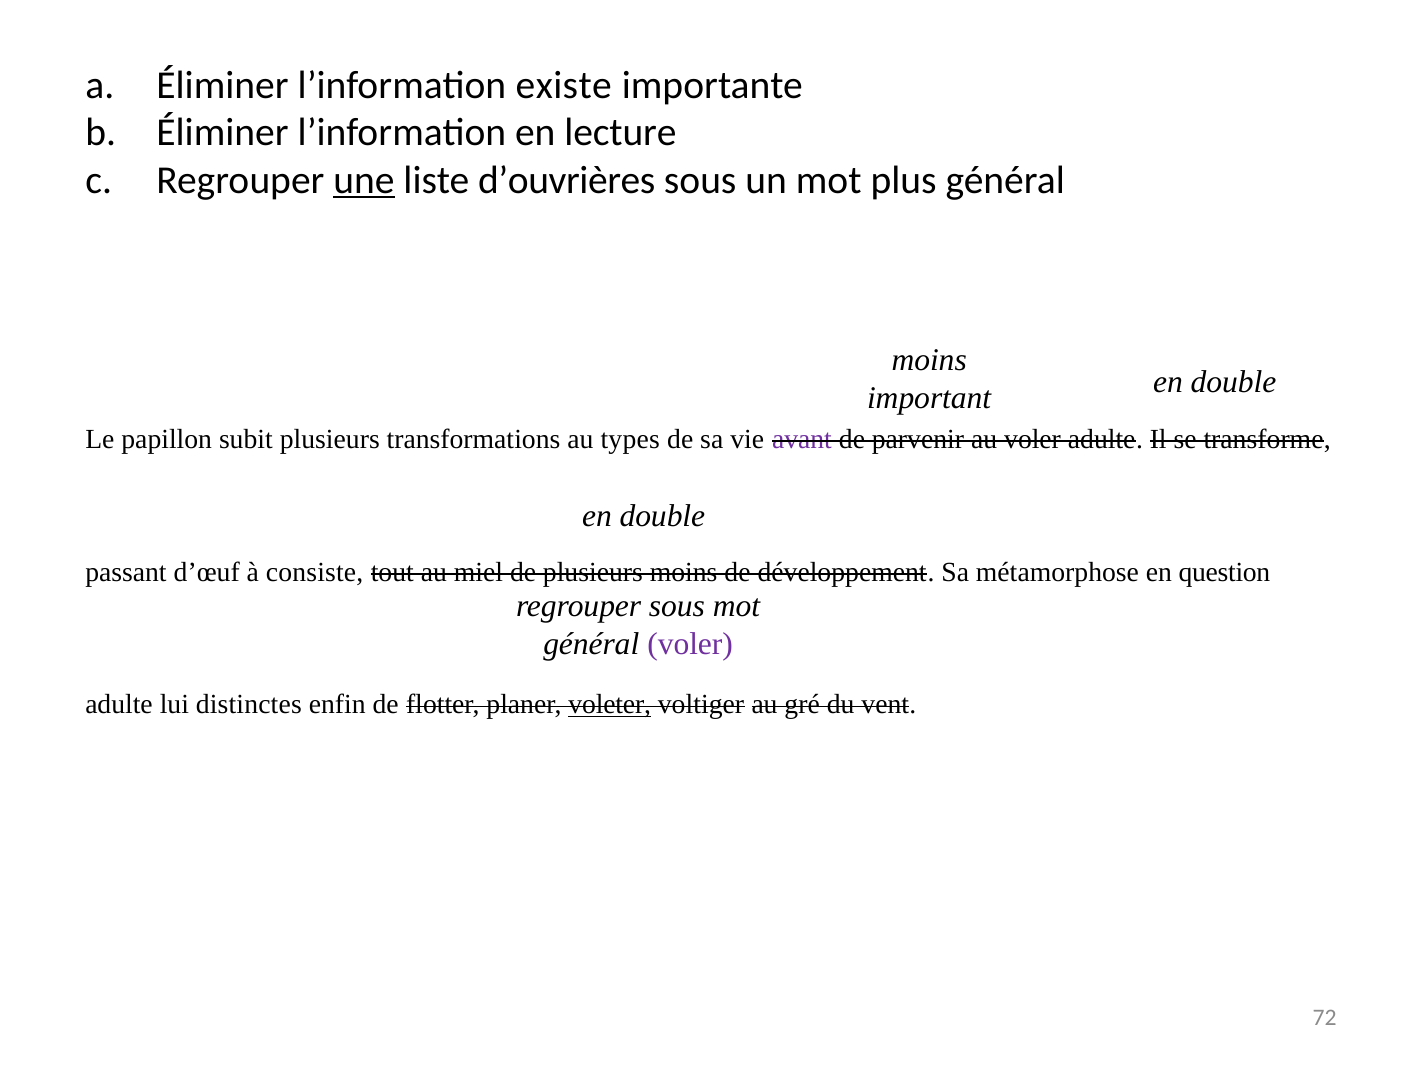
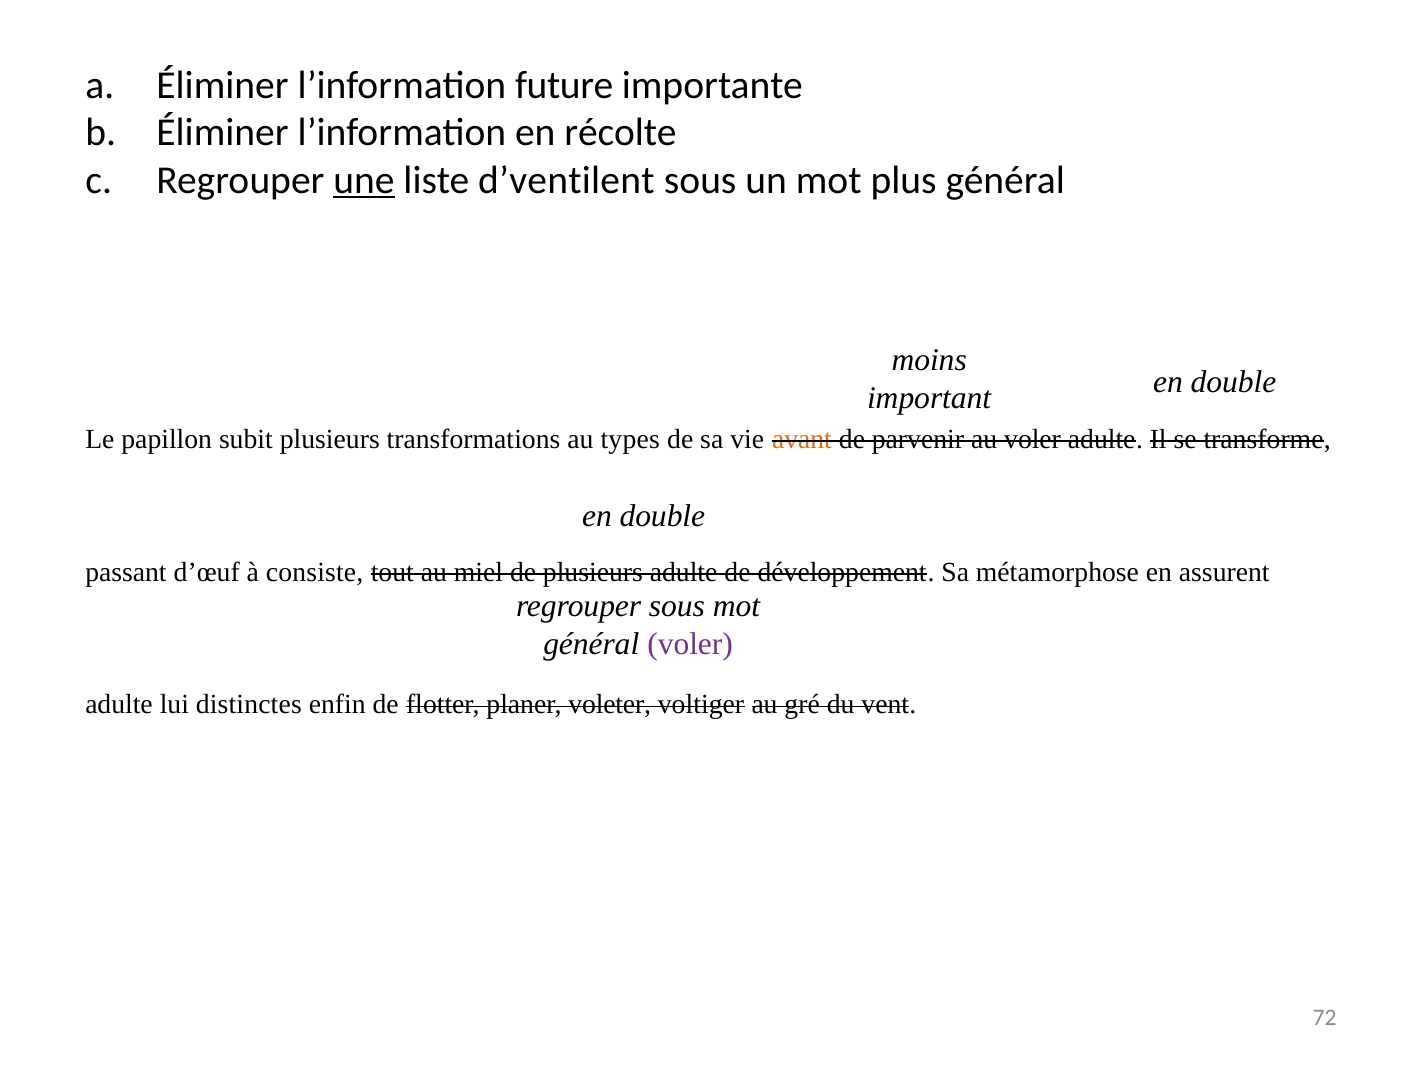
existe: existe -> future (564, 85)
lecture: lecture -> récolte (620, 133)
d’ouvrières: d’ouvrières -> d’ventilent (566, 180)
avant colour: purple -> orange (802, 439)
plusieurs moins: moins -> adulte (684, 572)
question: question -> assurent (1224, 572)
voleter underline: present -> none (610, 705)
